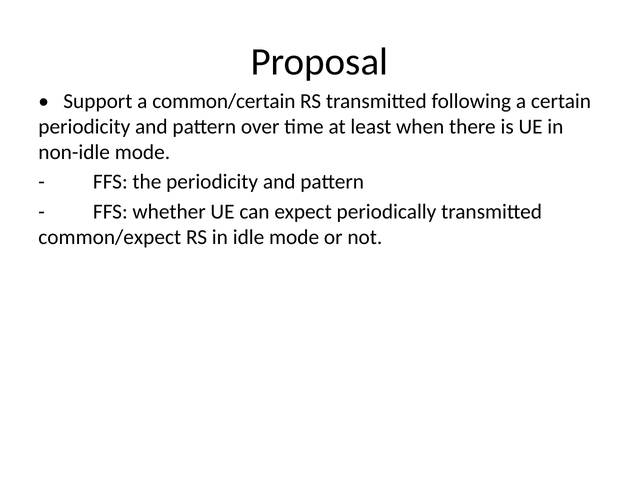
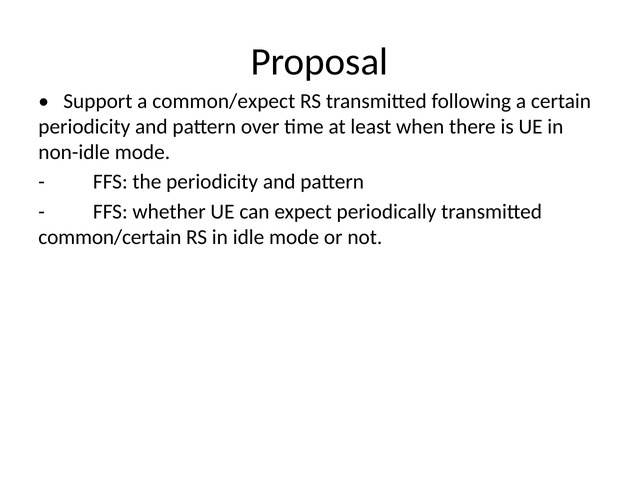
common/certain: common/certain -> common/expect (224, 101)
common/expect: common/expect -> common/certain (110, 237)
